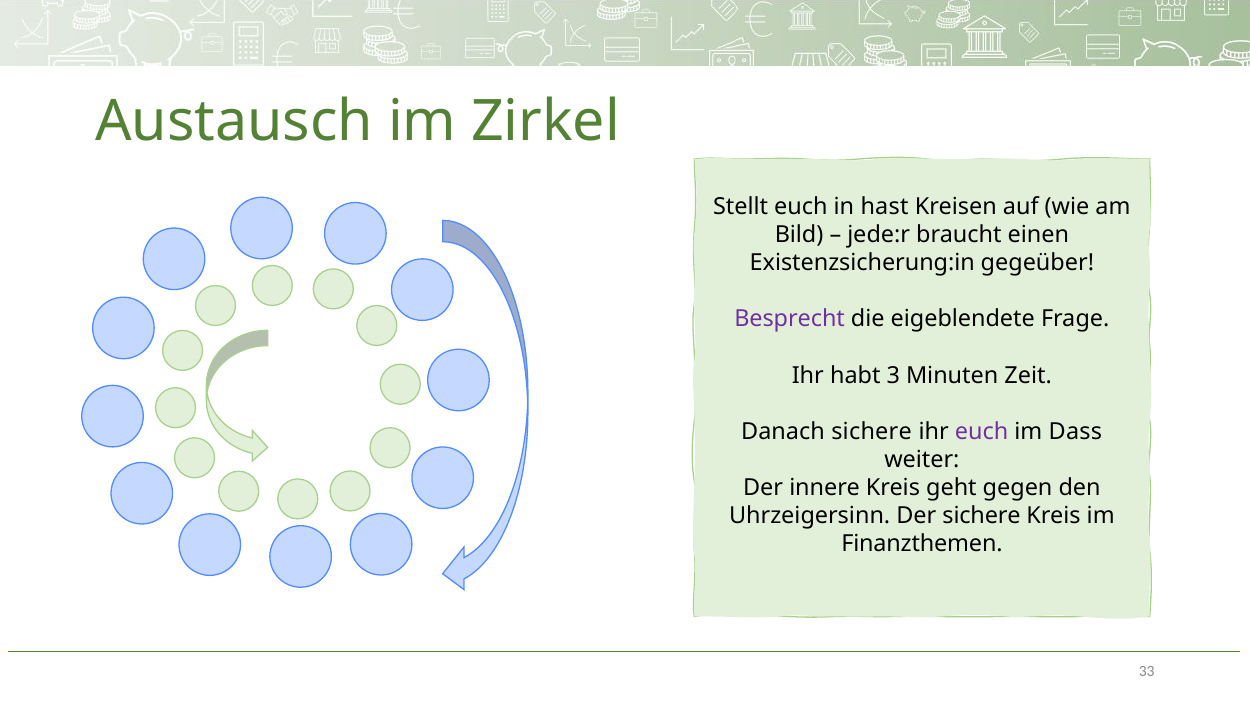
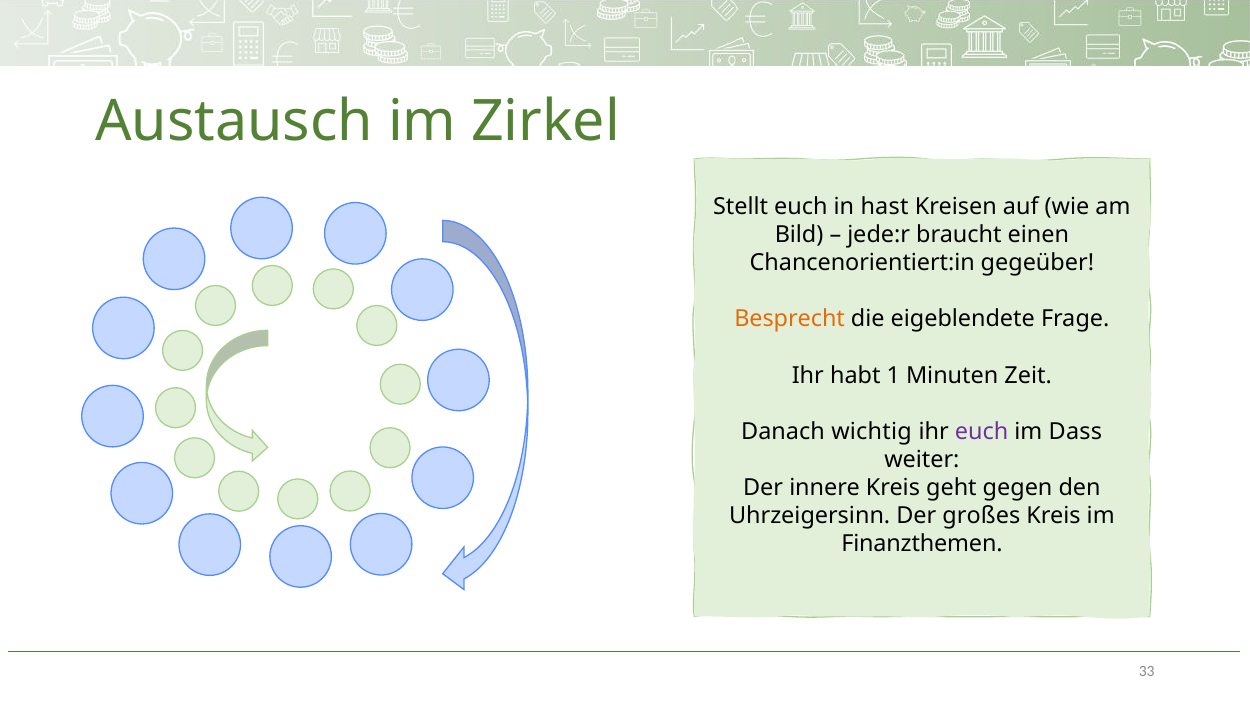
Existenzsicherung:in: Existenzsicherung:in -> Chancenorientiert:in (862, 263)
Besprecht colour: purple -> orange (790, 319)
3: 3 -> 1 (893, 375)
Danach sichere: sichere -> wichtig (872, 432)
Der sichere: sichere -> großes (981, 516)
